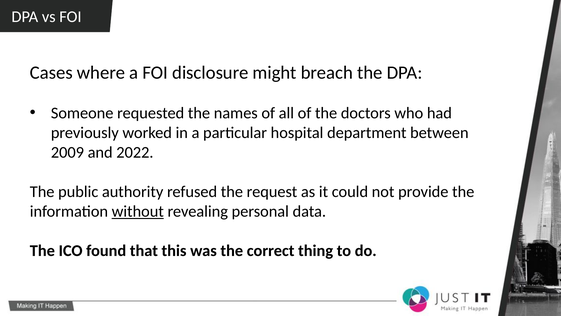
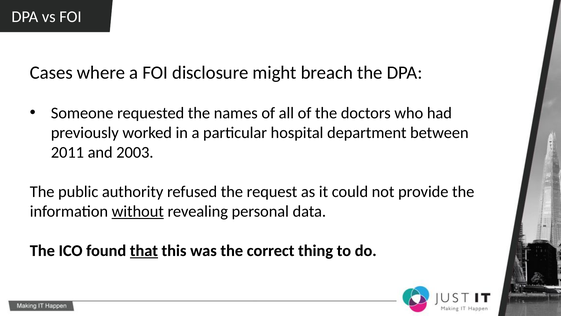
2009: 2009 -> 2011 (67, 152)
2022: 2022 -> 2003 (135, 152)
that underline: none -> present (144, 251)
